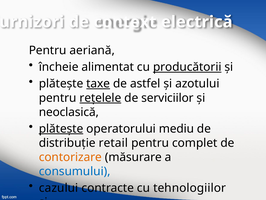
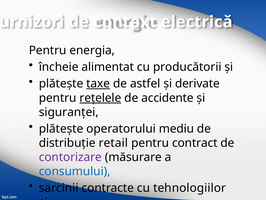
Pentru aeriană: aeriană -> energia (92, 50)
producătorii underline: present -> none (187, 67)
azotului: azotului -> derivate (197, 83)
serviciilor: serviciilor -> accidente (167, 98)
neoclasică: neoclasică -> siguranţei (69, 112)
plăteşte underline: present -> none (61, 128)
complet: complet -> contract (195, 143)
contorizare colour: orange -> purple (70, 157)
cazului: cazului -> sarcinii (59, 188)
